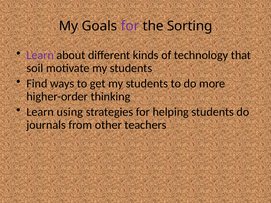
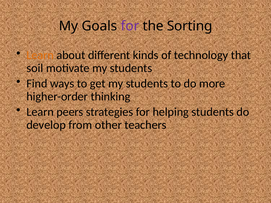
Learn colour: purple -> orange (40, 55)
using: using -> peers (70, 112)
journals: journals -> develop (46, 125)
